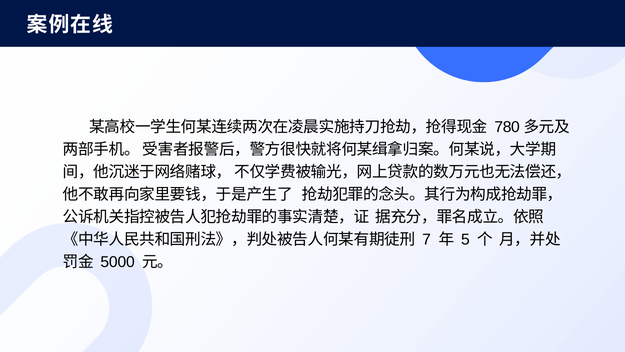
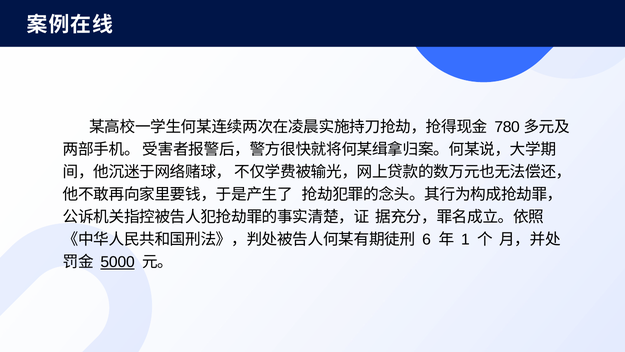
7: 7 -> 6 (426, 239)
5: 5 -> 1 (465, 239)
5000 underline: none -> present (118, 262)
